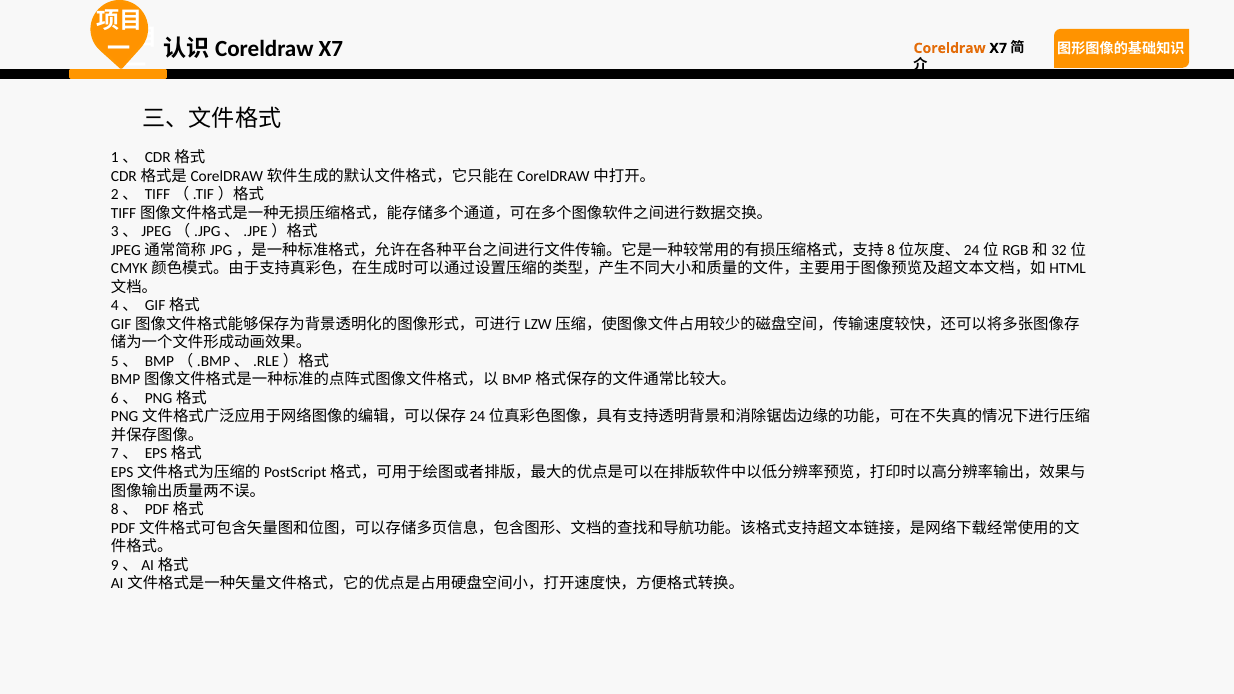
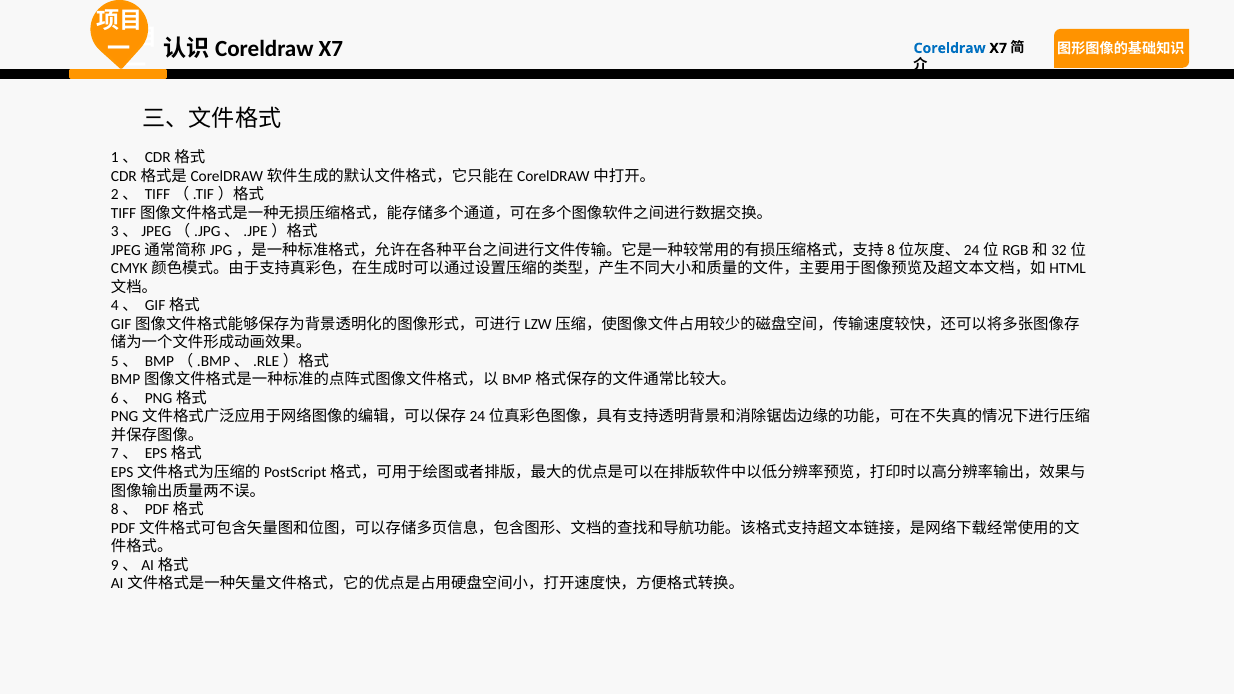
Coreldraw colour: orange -> blue (950, 48)
